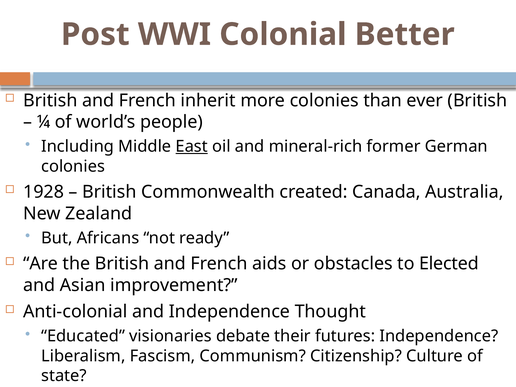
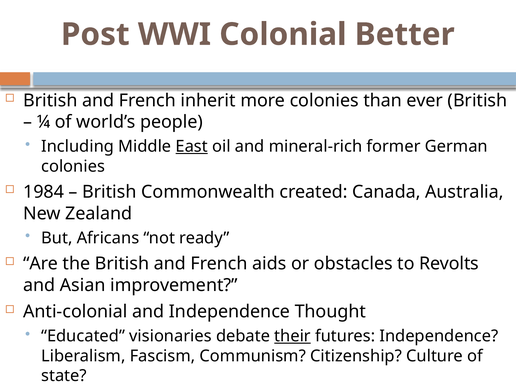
1928: 1928 -> 1984 (44, 192)
Elected: Elected -> Revolts (449, 264)
their underline: none -> present (293, 336)
